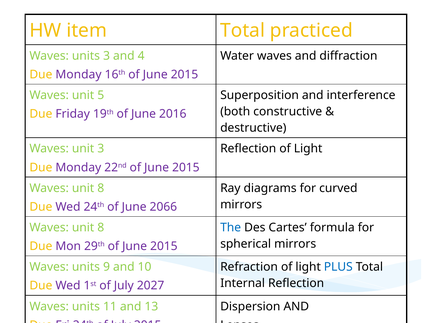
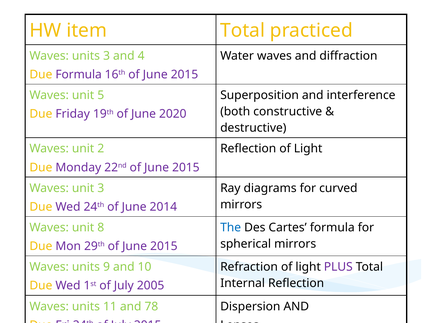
Monday: Monday -> Formula (79, 75)
2016: 2016 -> 2020 (173, 114)
unit 3: 3 -> 2 (101, 149)
8: 8 -> 3 (101, 188)
2066: 2066 -> 2014 (163, 207)
PLUS colour: blue -> purple (338, 267)
2027: 2027 -> 2005 (151, 286)
13: 13 -> 78 (151, 307)
